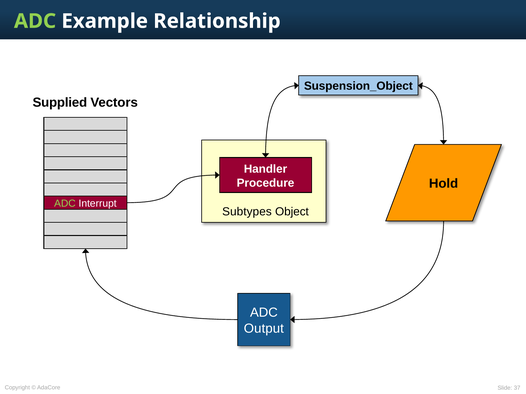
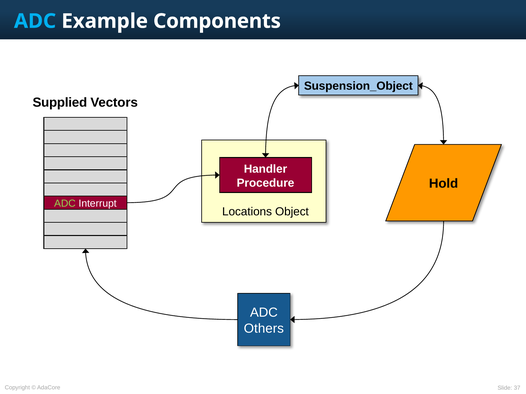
ADC colour: light green -> light blue (35, 21)
Relationship: Relationship -> Components (217, 21)
Subtypes: Subtypes -> Locations (247, 212)
Output: Output -> Others (264, 329)
